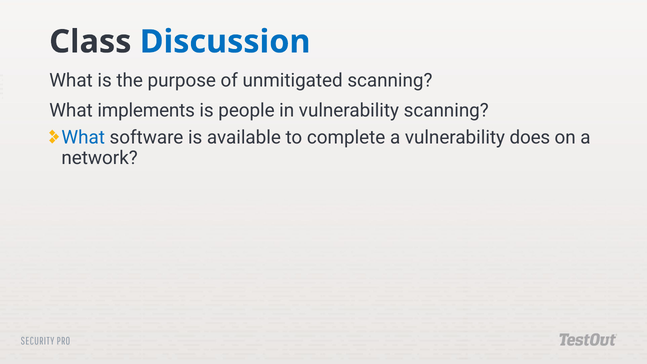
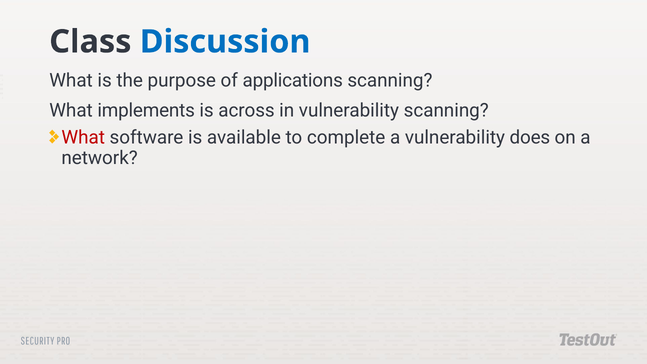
unmitigated: unmitigated -> applications (293, 80)
people: people -> across (247, 110)
What colour: blue -> red (83, 138)
